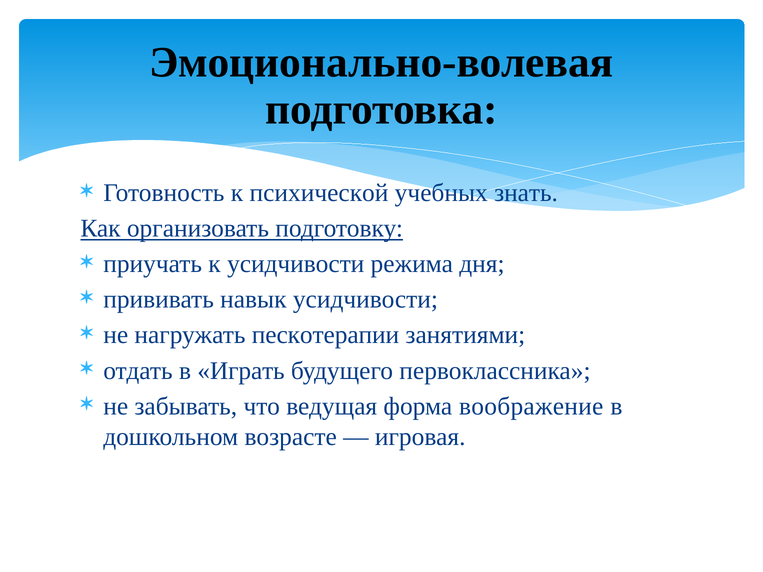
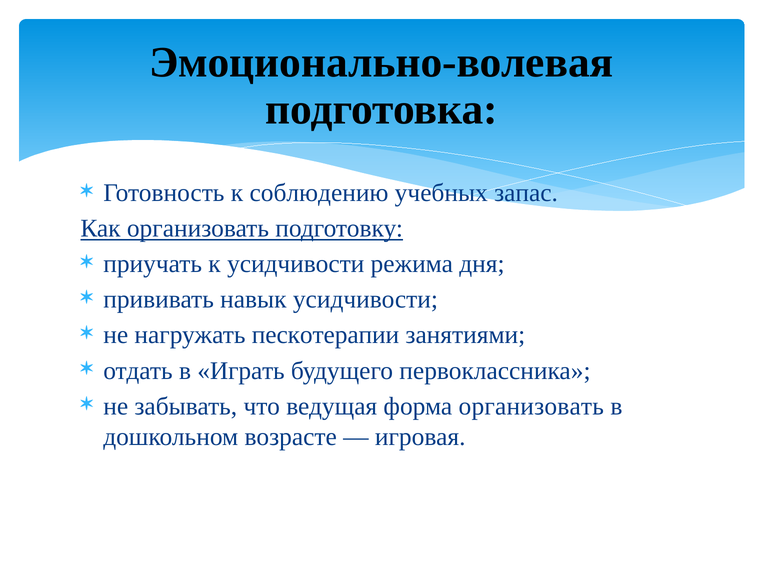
психической: психической -> соблюдению (319, 193)
знать: знать -> запас (526, 193)
форма воображение: воображение -> организовать (531, 406)
